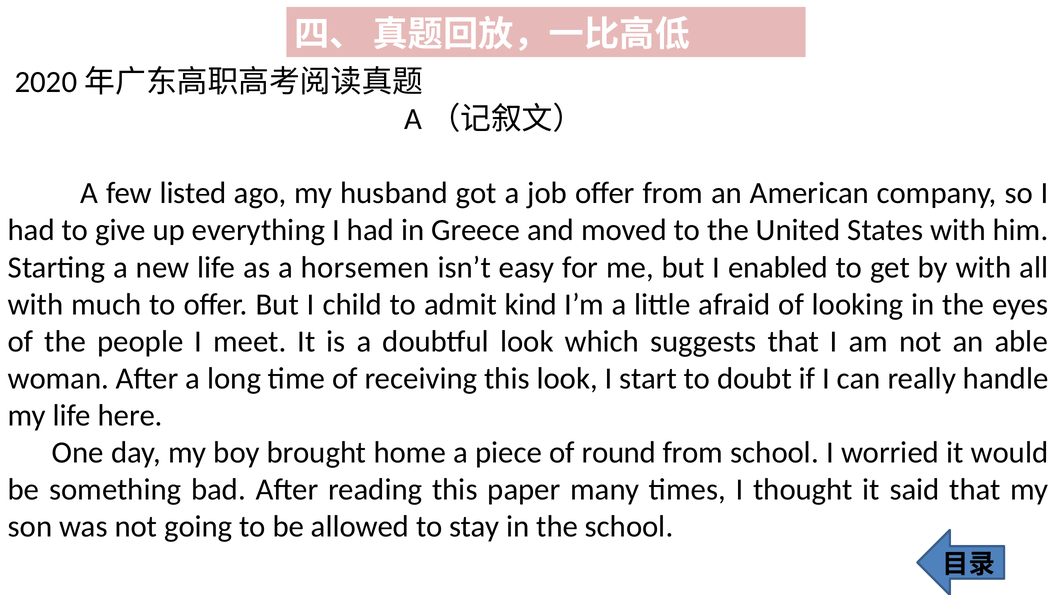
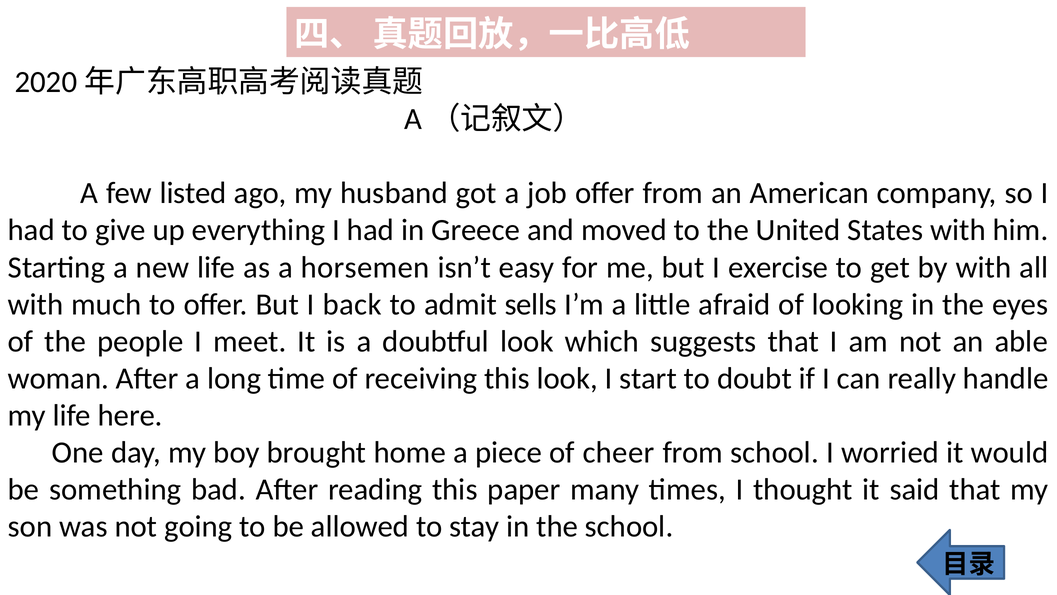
enabled: enabled -> exercise (778, 267)
child: child -> back (352, 304)
kind: kind -> sells (531, 304)
round: round -> cheer (619, 452)
